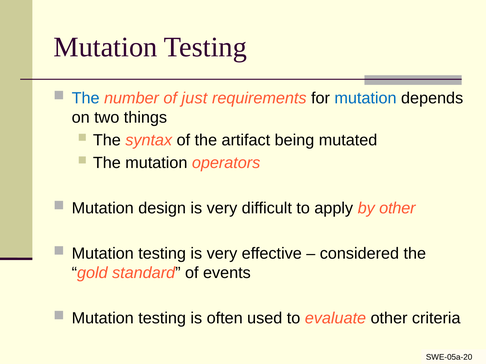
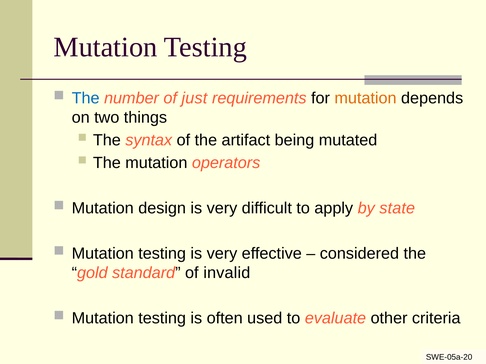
mutation colour: blue -> orange (365, 98)
by other: other -> state (397, 208)
events: events -> invalid (227, 273)
